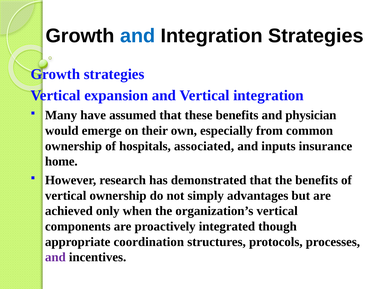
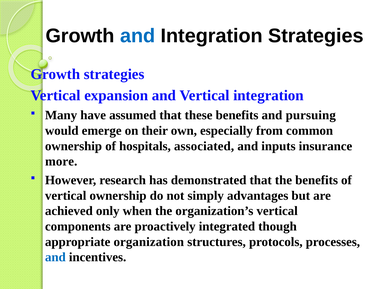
physician: physician -> pursuing (311, 115)
home: home -> more (61, 161)
coordination: coordination -> organization (149, 242)
and colour: purple -> blue (55, 257)
